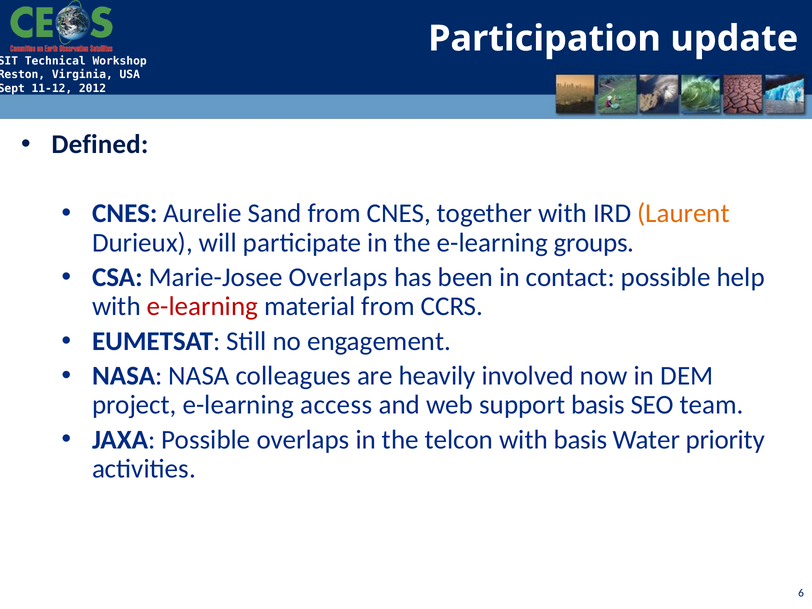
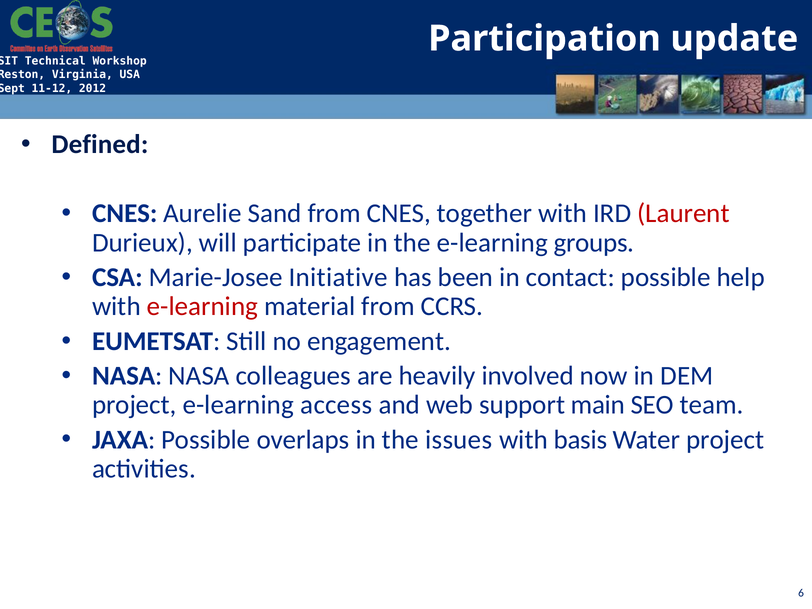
Laurent colour: orange -> red (683, 214)
Marie-Josee Overlaps: Overlaps -> Initiative (338, 277)
support basis: basis -> main (598, 405)
telcon: telcon -> issues (459, 440)
Water priority: priority -> project (725, 440)
